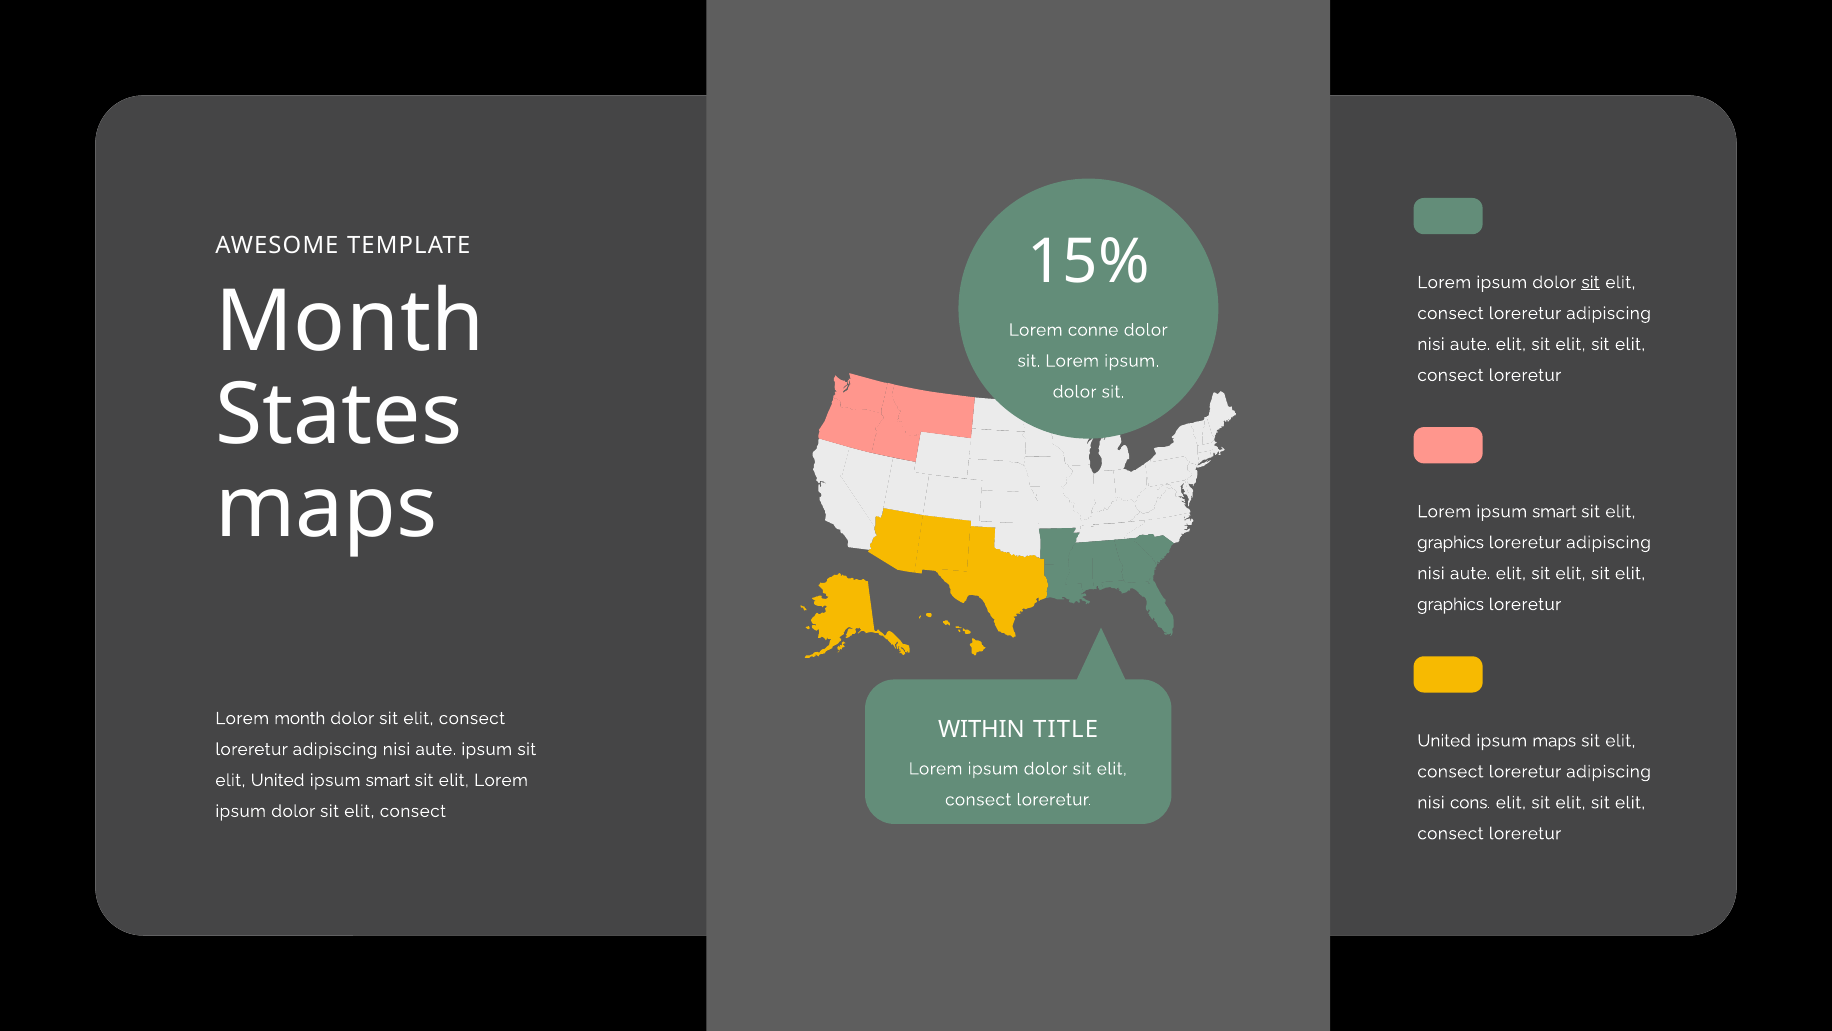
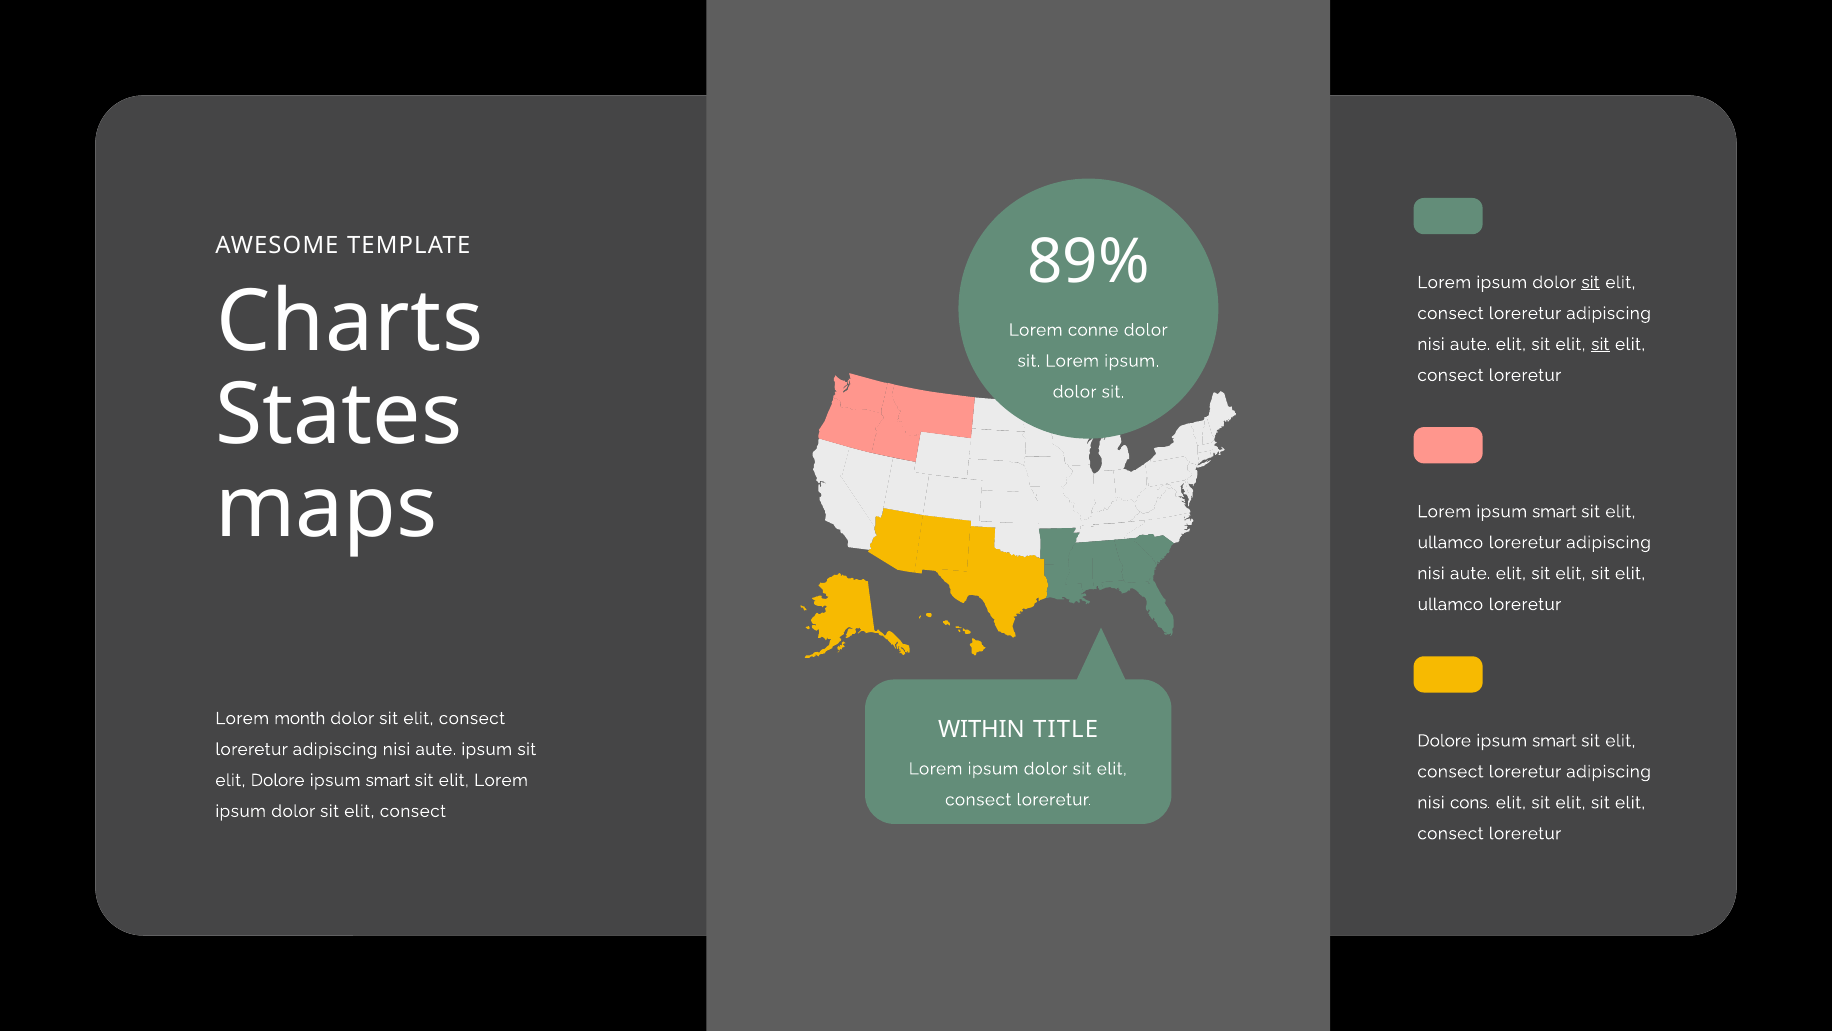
15%: 15% -> 89% (1088, 262)
Month: Month -> Charts (350, 322)
sit underline: none -> present (1600, 344)
graphics: graphics -> ullamco (1450, 542)
graphics: graphics -> ullamco (1450, 604)
United: United -> Dolore (1444, 740)
maps: maps -> smart (1554, 740)
elit United: United -> Dolore (278, 780)
